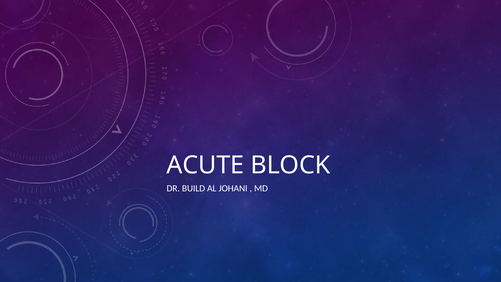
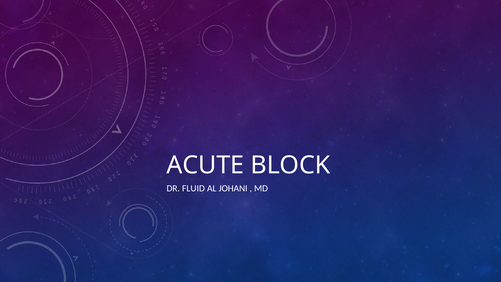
BUILD: BUILD -> FLUID (193, 188)
